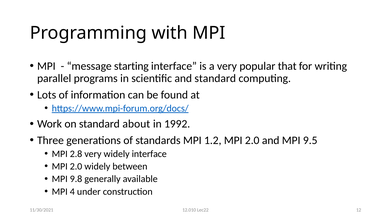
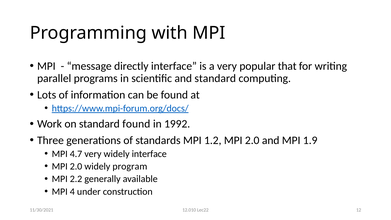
starting: starting -> directly (131, 66)
standard about: about -> found (136, 124)
9.5: 9.5 -> 1.9 (310, 140)
2.8: 2.8 -> 4.7 (76, 154)
between: between -> program (130, 166)
9.8: 9.8 -> 2.2 (76, 179)
